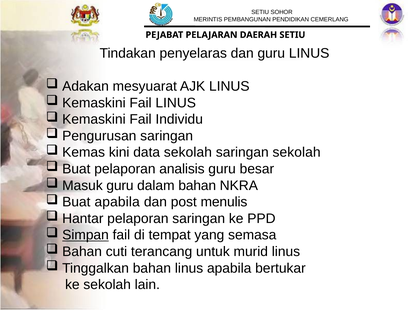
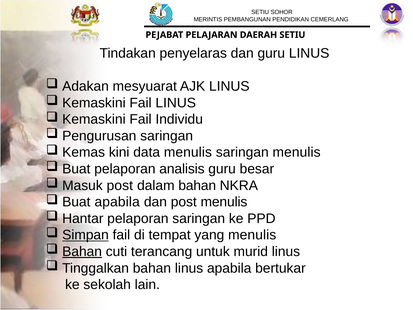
data sekolah: sekolah -> menulis (188, 152)
saringan sekolah: sekolah -> menulis (297, 152)
Masuk guru: guru -> post (120, 185)
yang semasa: semasa -> menulis (252, 235)
Bahan underline: none -> present (82, 251)
